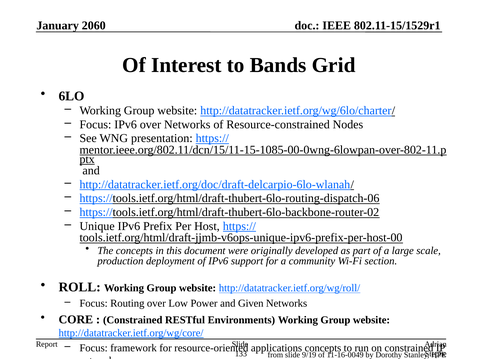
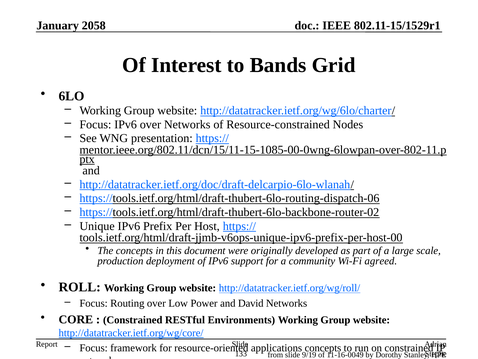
2060: 2060 -> 2058 (94, 26)
section: section -> agreed (381, 260)
Given: Given -> David (251, 303)
